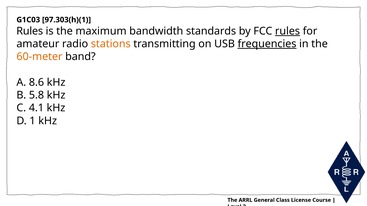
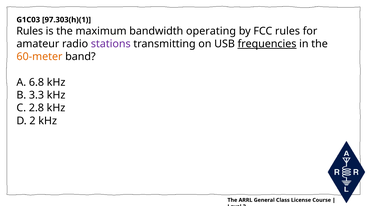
standards: standards -> operating (211, 31)
rules underline: present -> none (288, 31)
stations colour: orange -> purple (111, 44)
8.6: 8.6 -> 6.8 (36, 82)
5.8: 5.8 -> 3.3 (36, 95)
4.1: 4.1 -> 2.8 (36, 108)
D 1: 1 -> 2 (32, 121)
